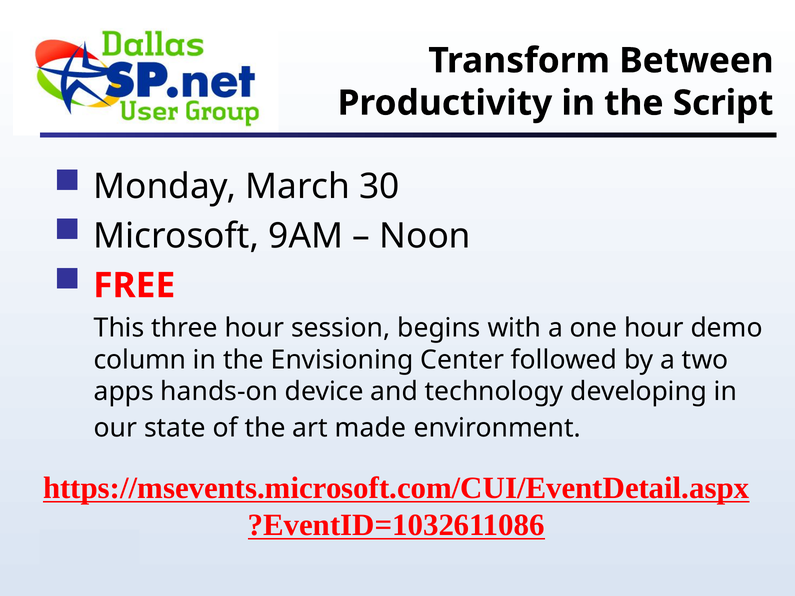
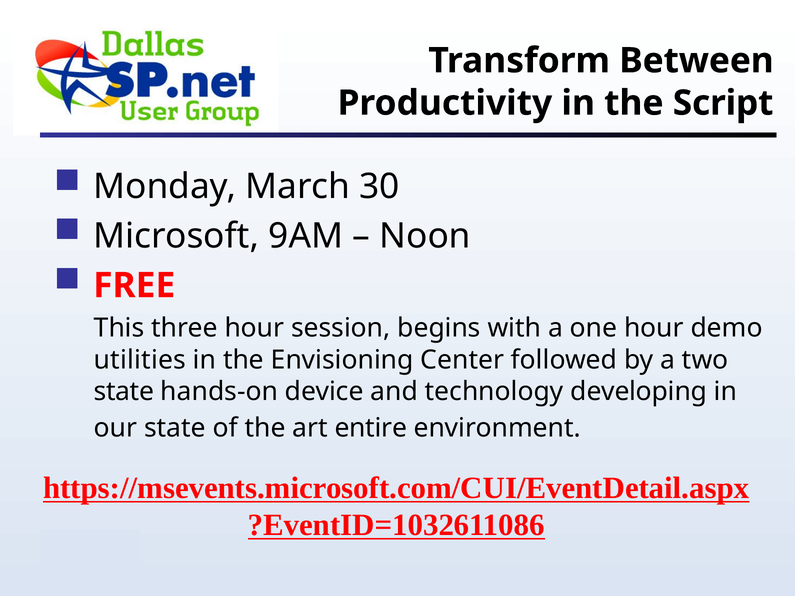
column: column -> utilities (140, 360)
apps: apps -> state (124, 392)
made: made -> entire (371, 428)
